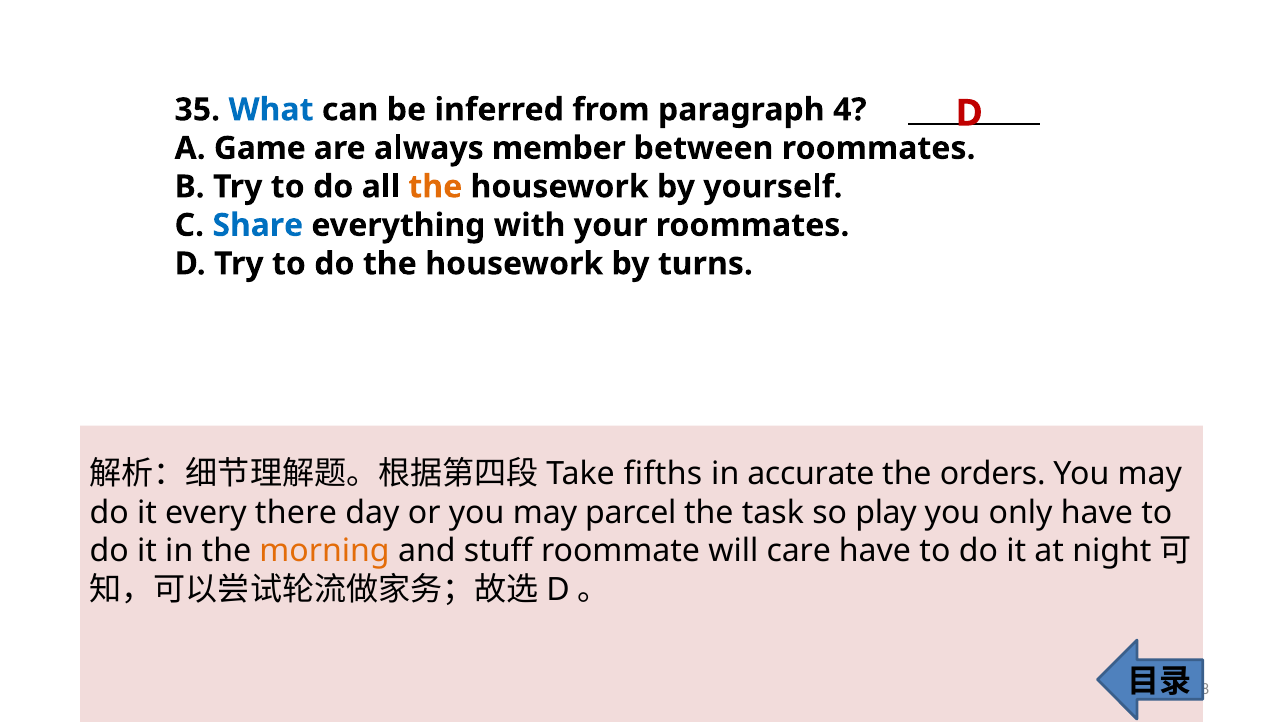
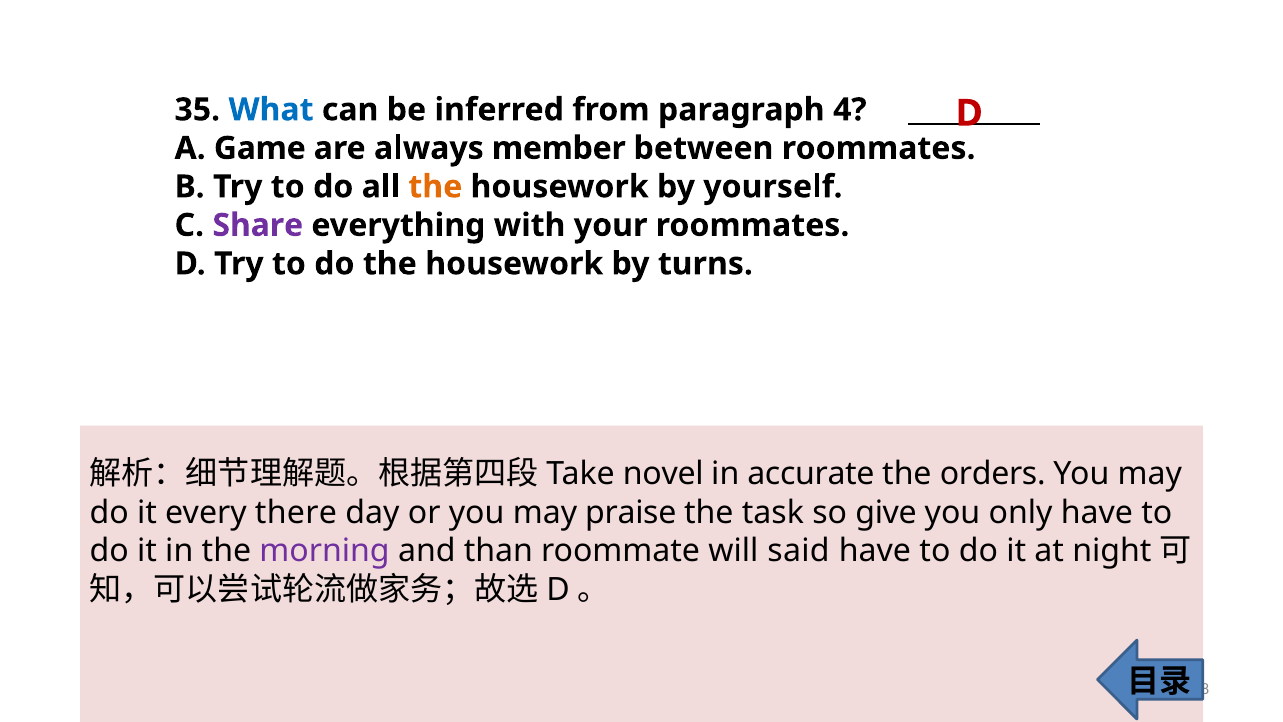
Share colour: blue -> purple (258, 225)
fifths: fifths -> novel (663, 474)
parcel: parcel -> praise (631, 513)
play: play -> give (886, 513)
morning colour: orange -> purple (325, 551)
stuff: stuff -> than (498, 551)
care: care -> said (799, 551)
